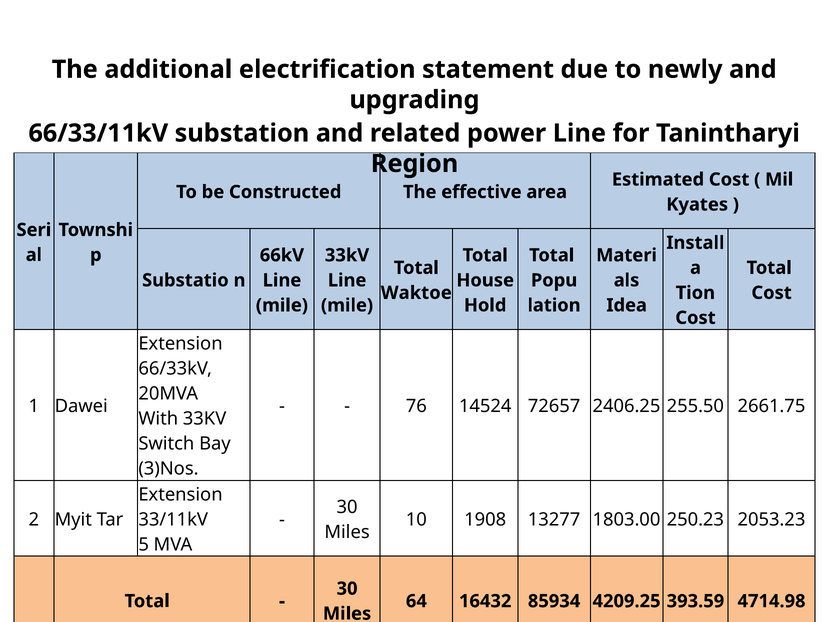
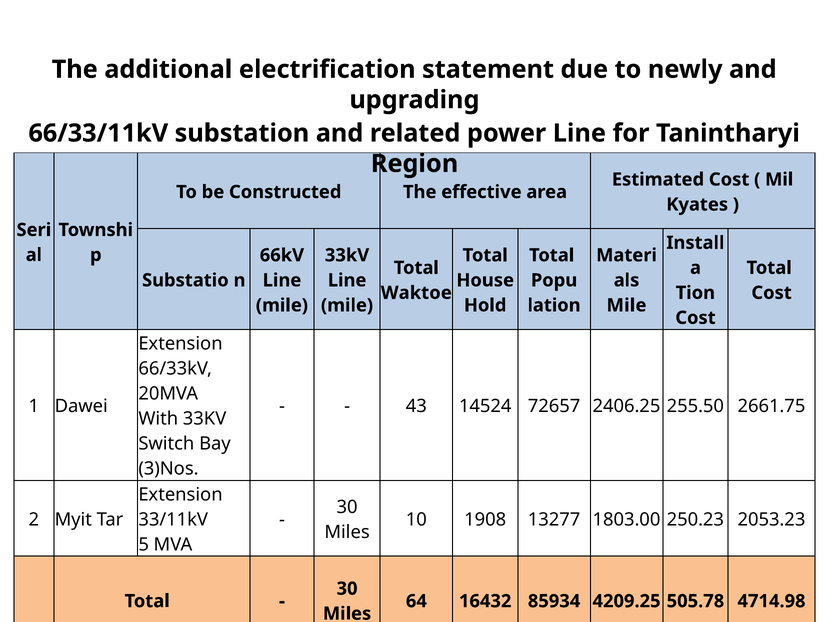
Idea: Idea -> Mile (627, 305)
76: 76 -> 43 (416, 406)
393.59: 393.59 -> 505.78 (695, 601)
